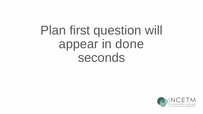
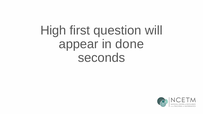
Plan: Plan -> High (53, 30)
